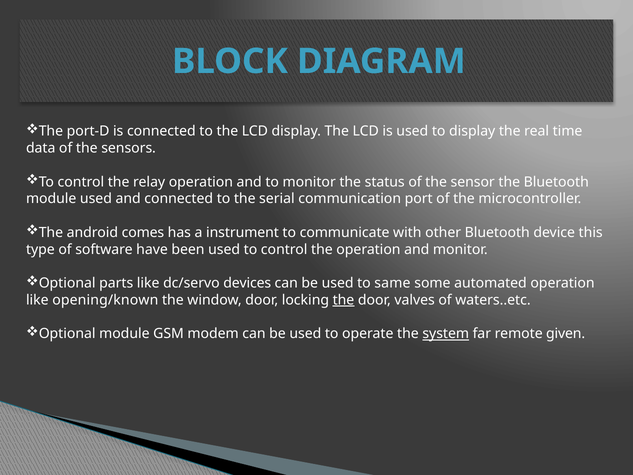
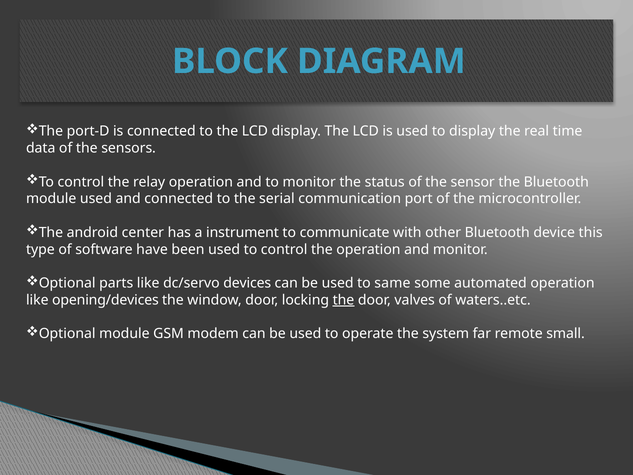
comes: comes -> center (143, 232)
opening/known: opening/known -> opening/devices (105, 300)
system underline: present -> none (446, 334)
given: given -> small (566, 334)
